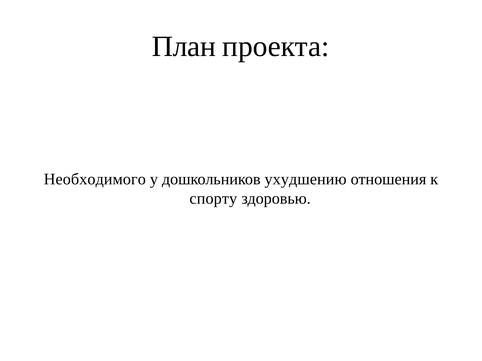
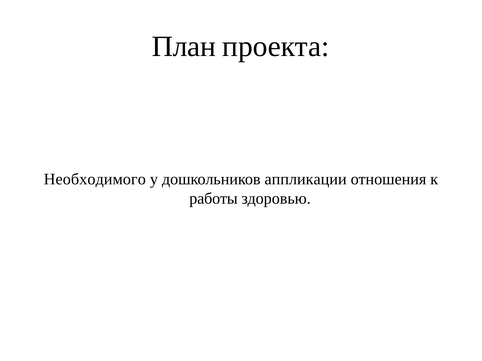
ухудшению: ухудшению -> аппликации (306, 180)
спорту: спорту -> работы (213, 199)
